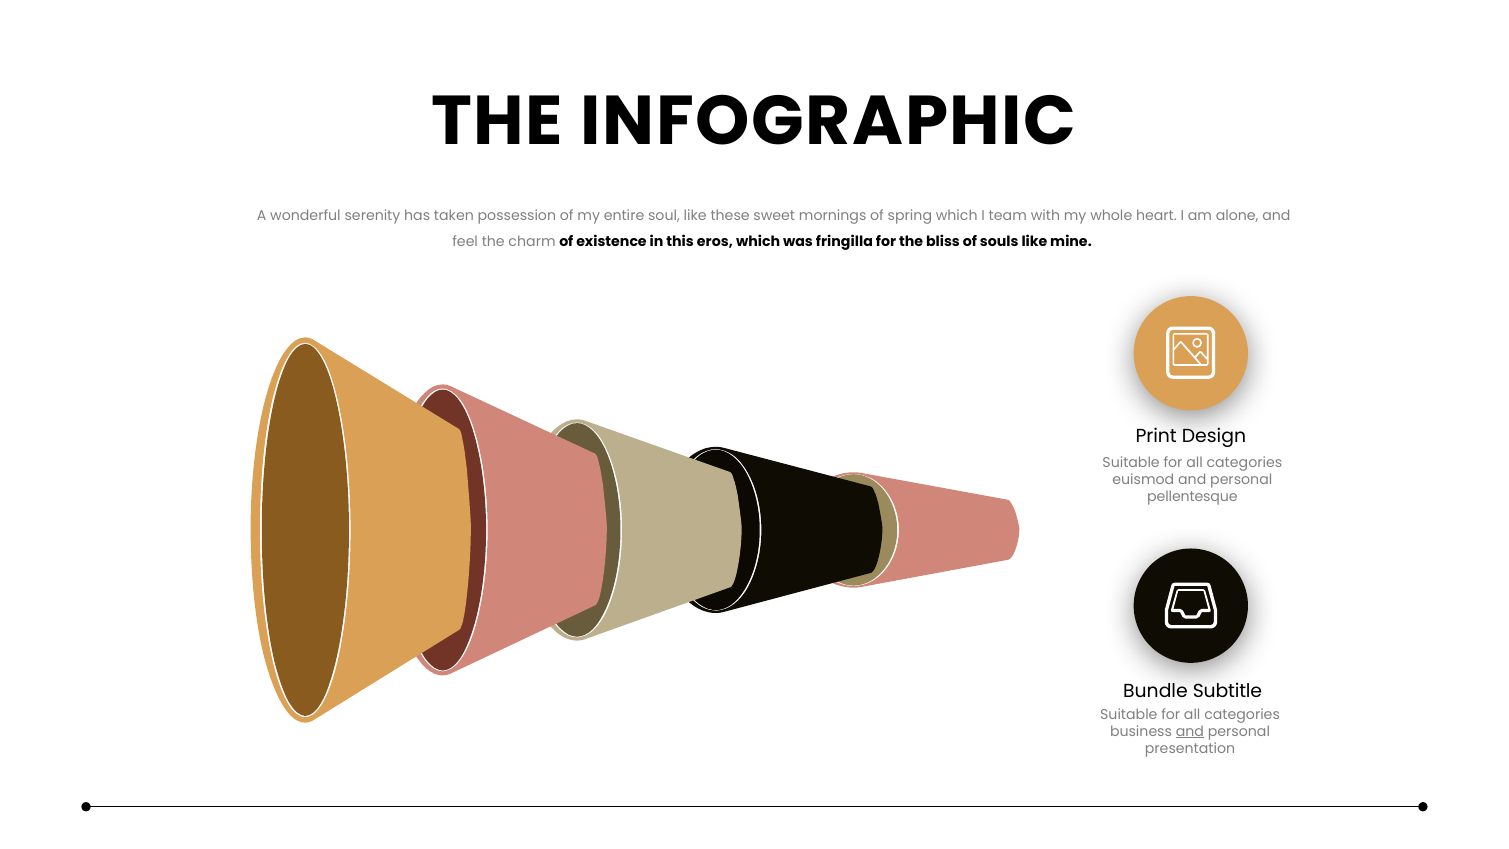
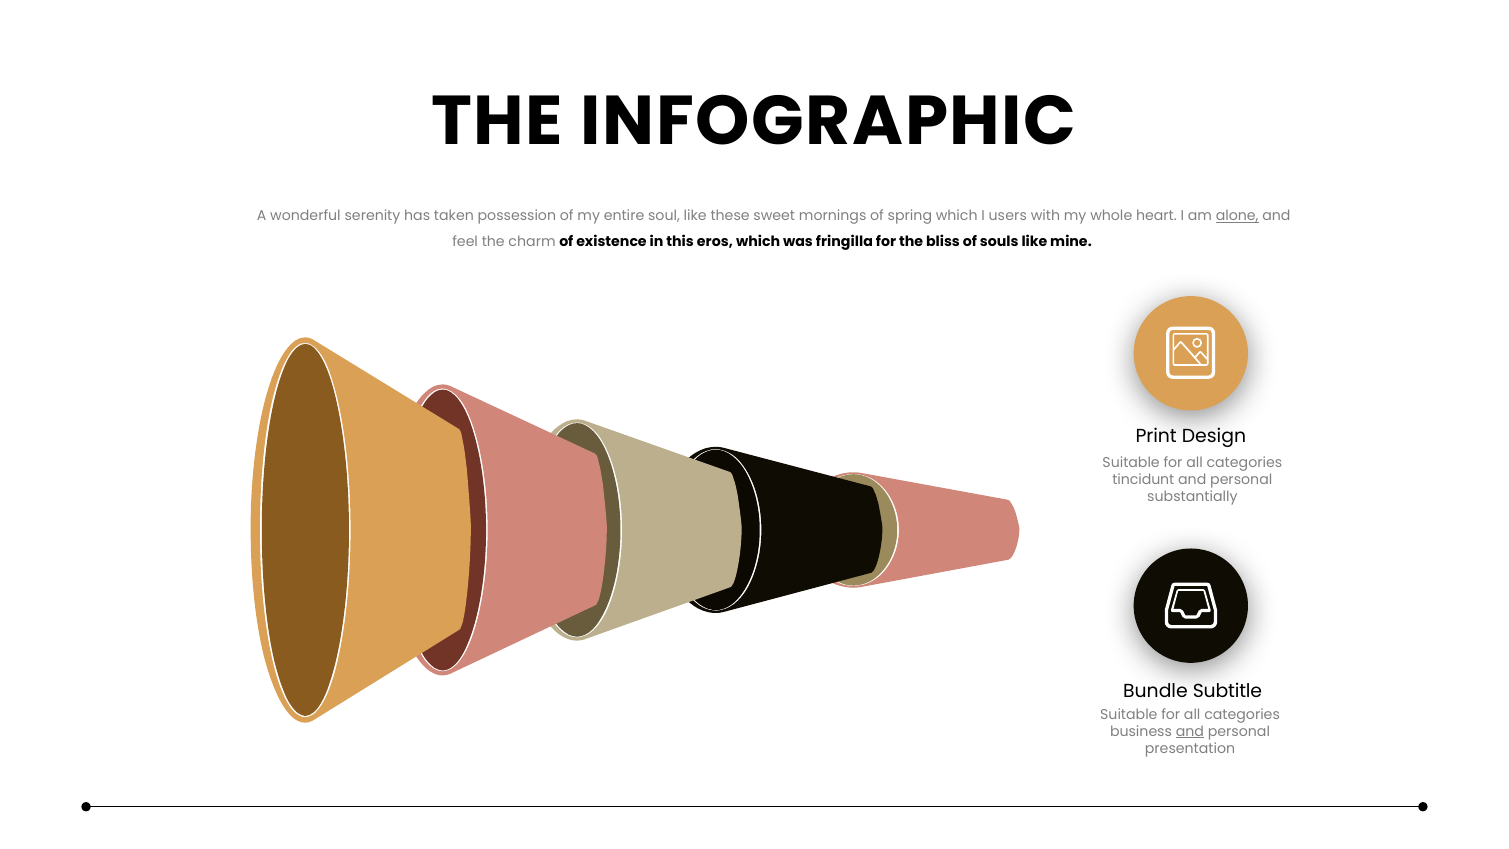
team: team -> users (1008, 216)
alone underline: none -> present (1237, 216)
euismod: euismod -> tincidunt (1143, 479)
pellentesque: pellentesque -> substantially (1192, 496)
